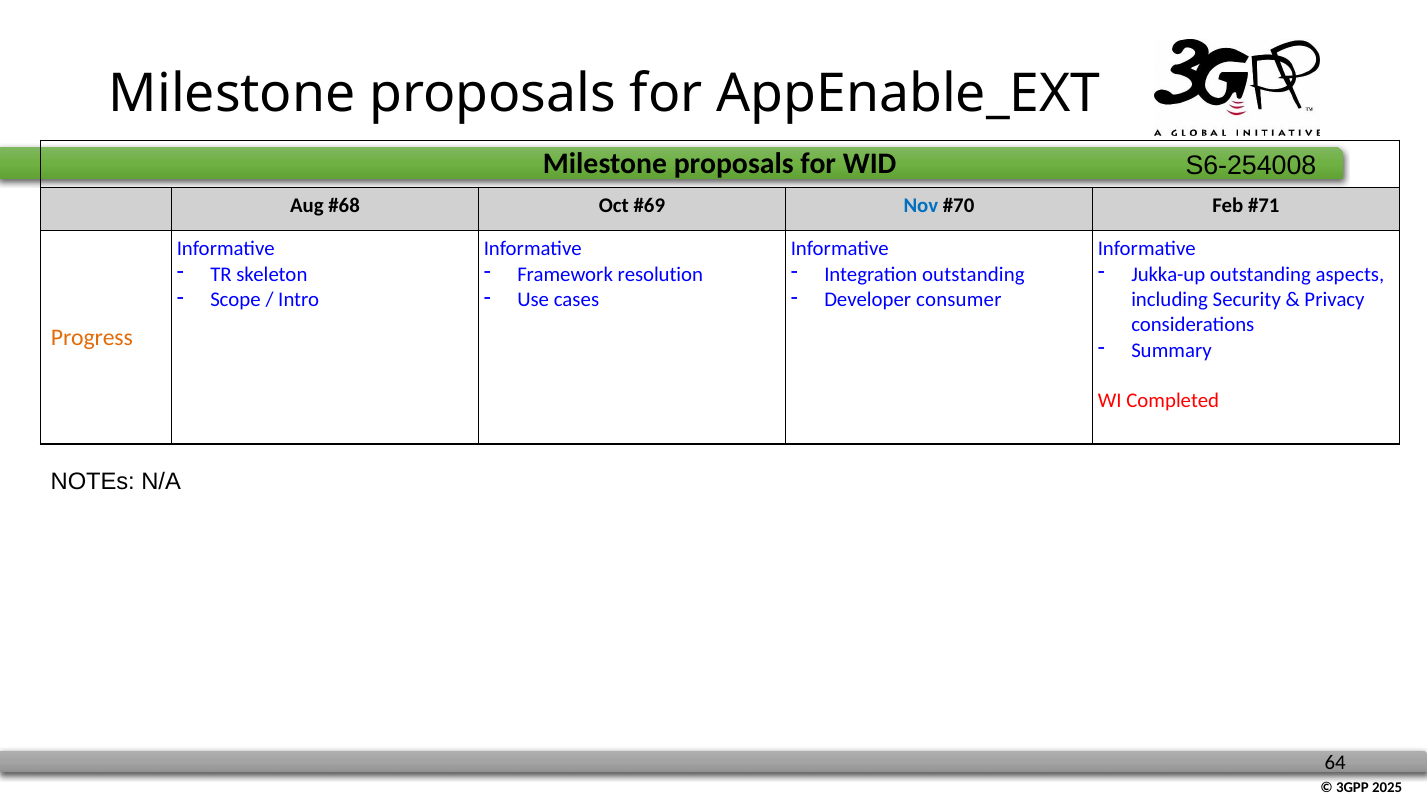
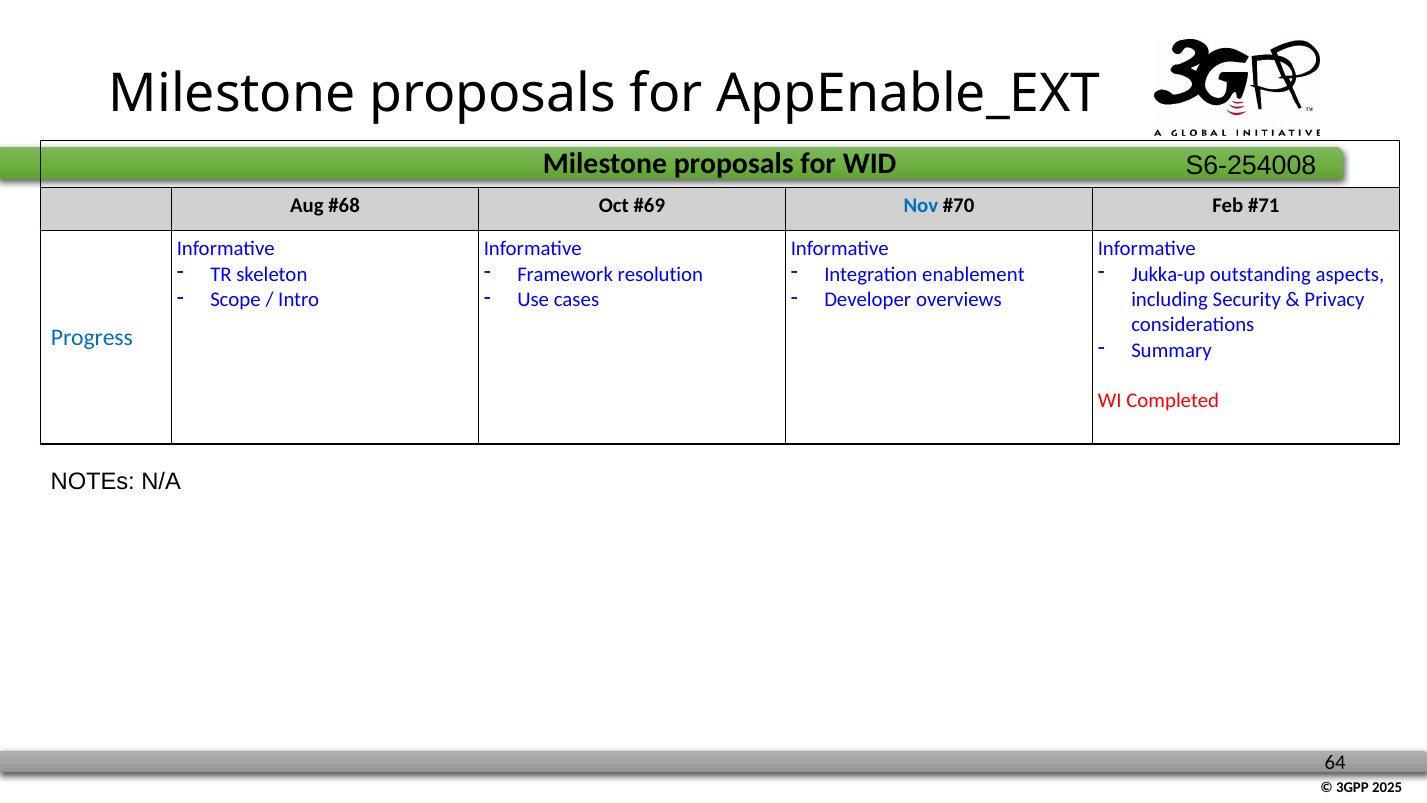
Integration outstanding: outstanding -> enablement (973, 274)
consumer: consumer -> overviews (959, 300)
Progress colour: orange -> blue (92, 338)
